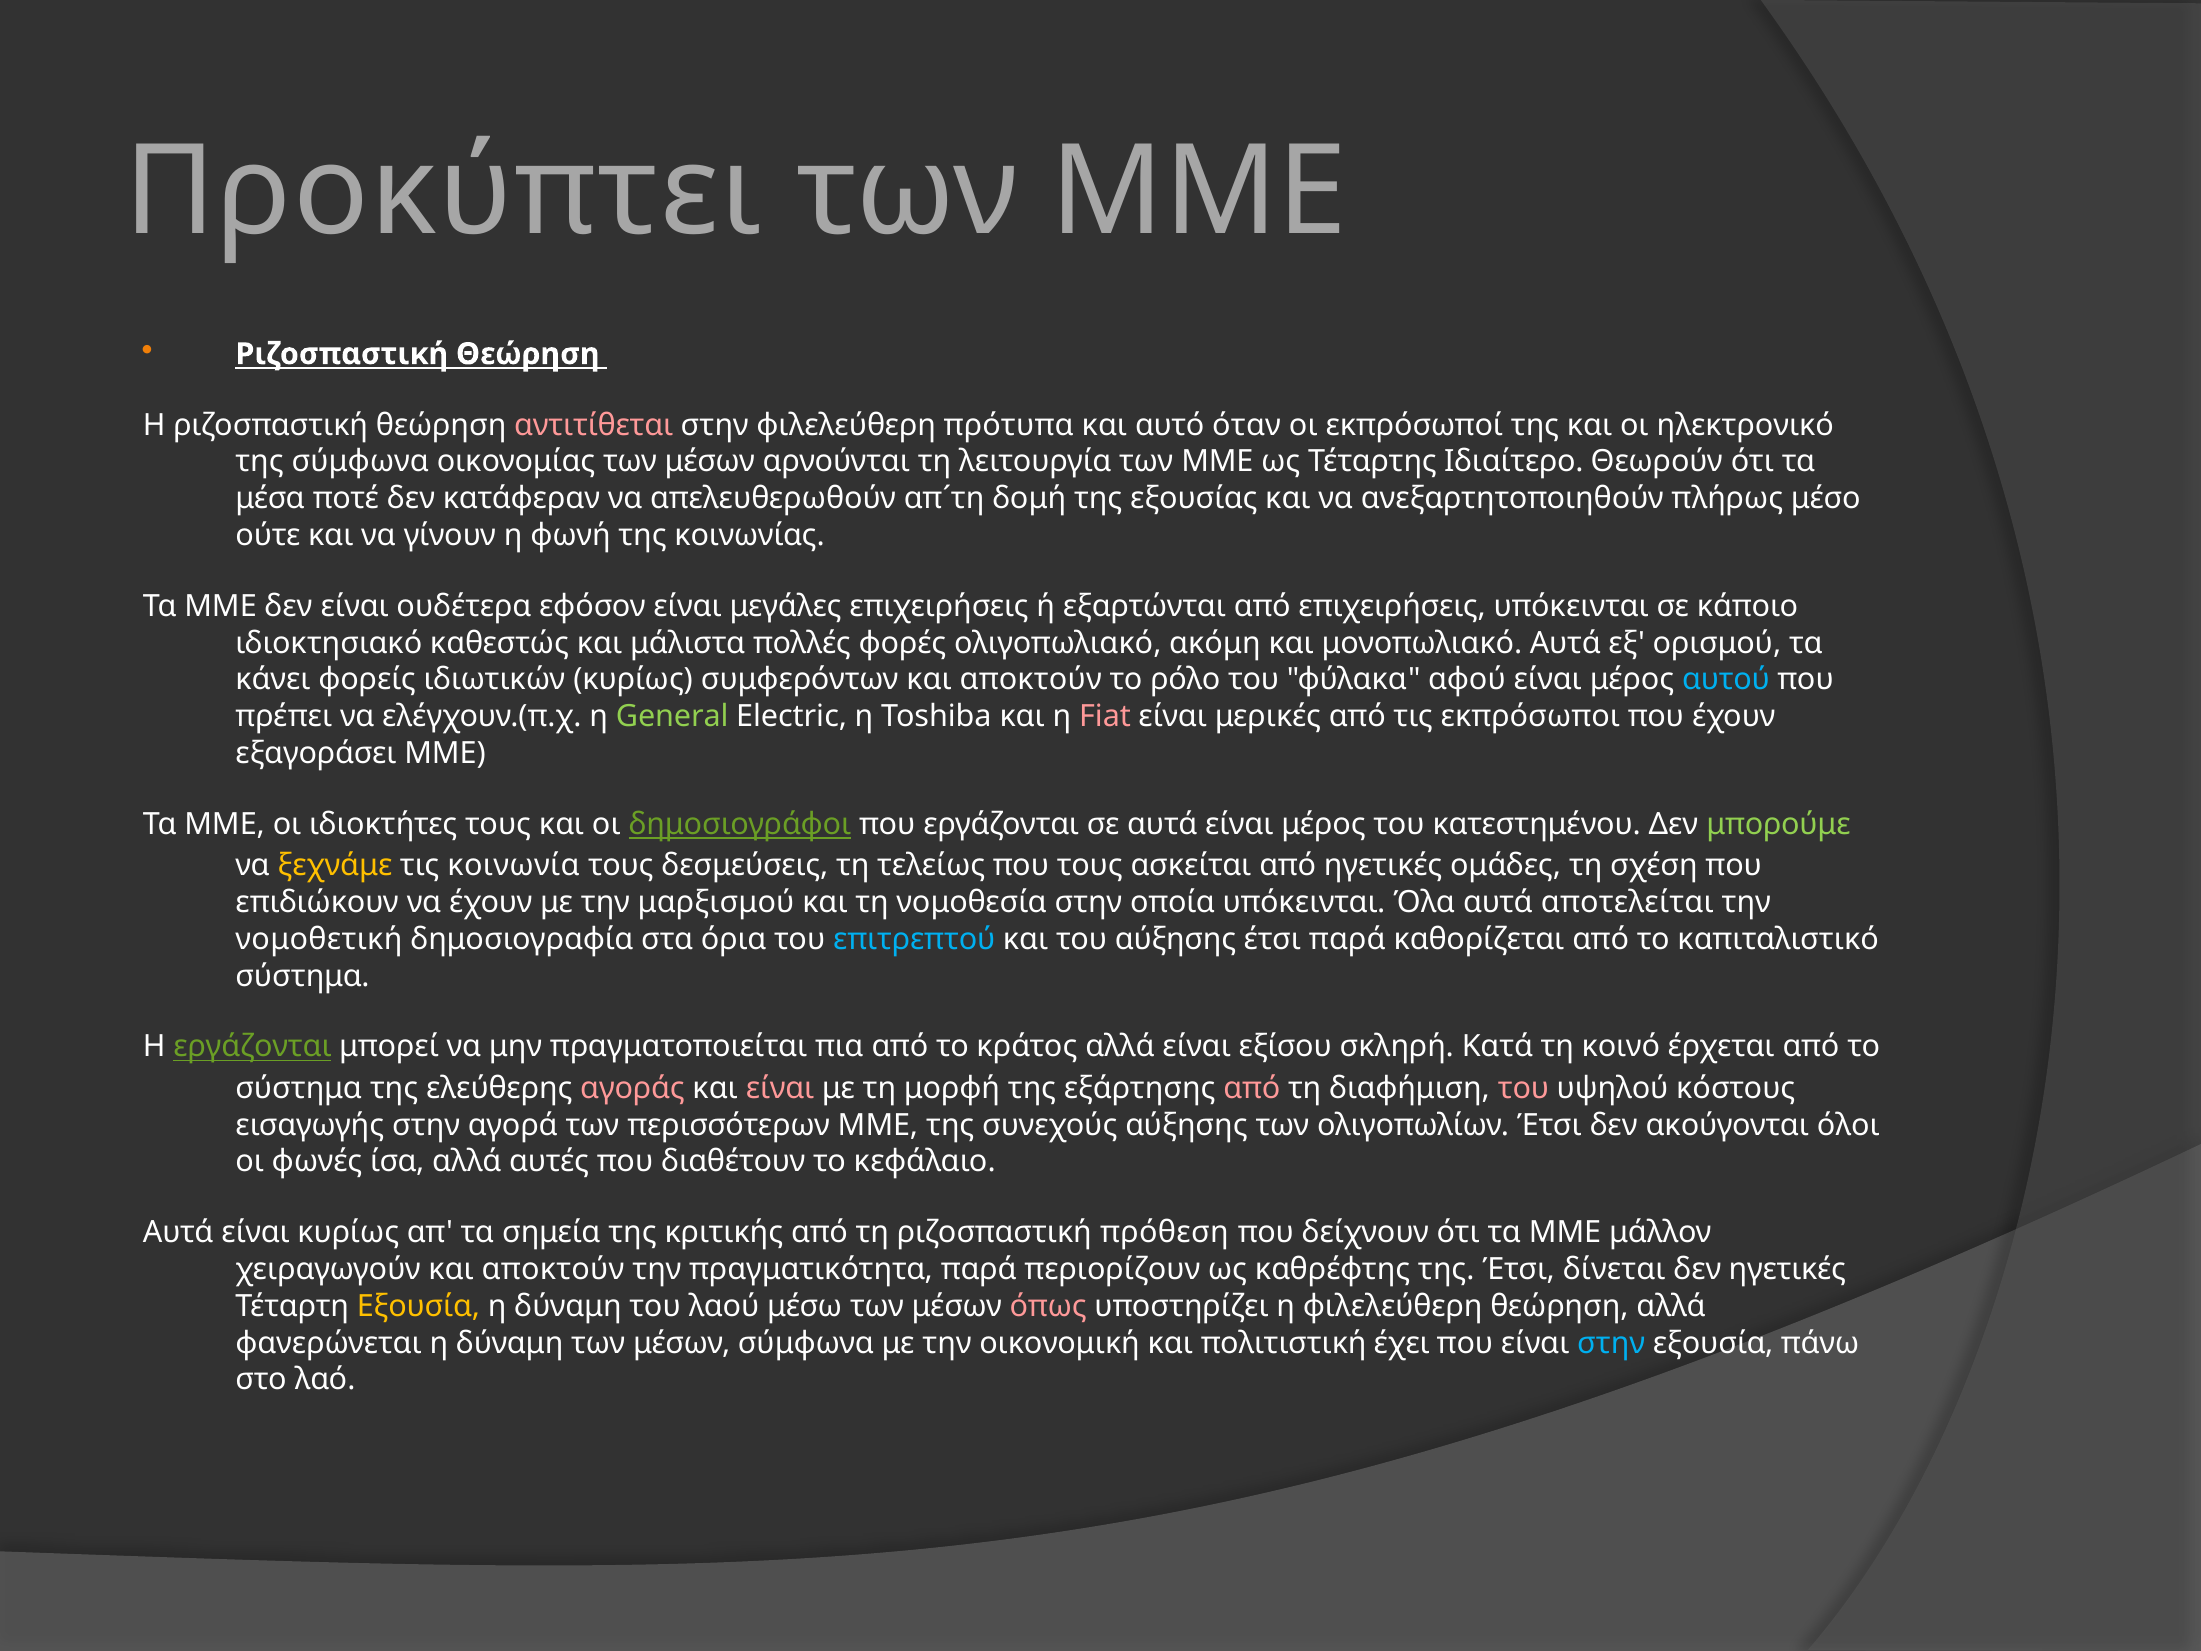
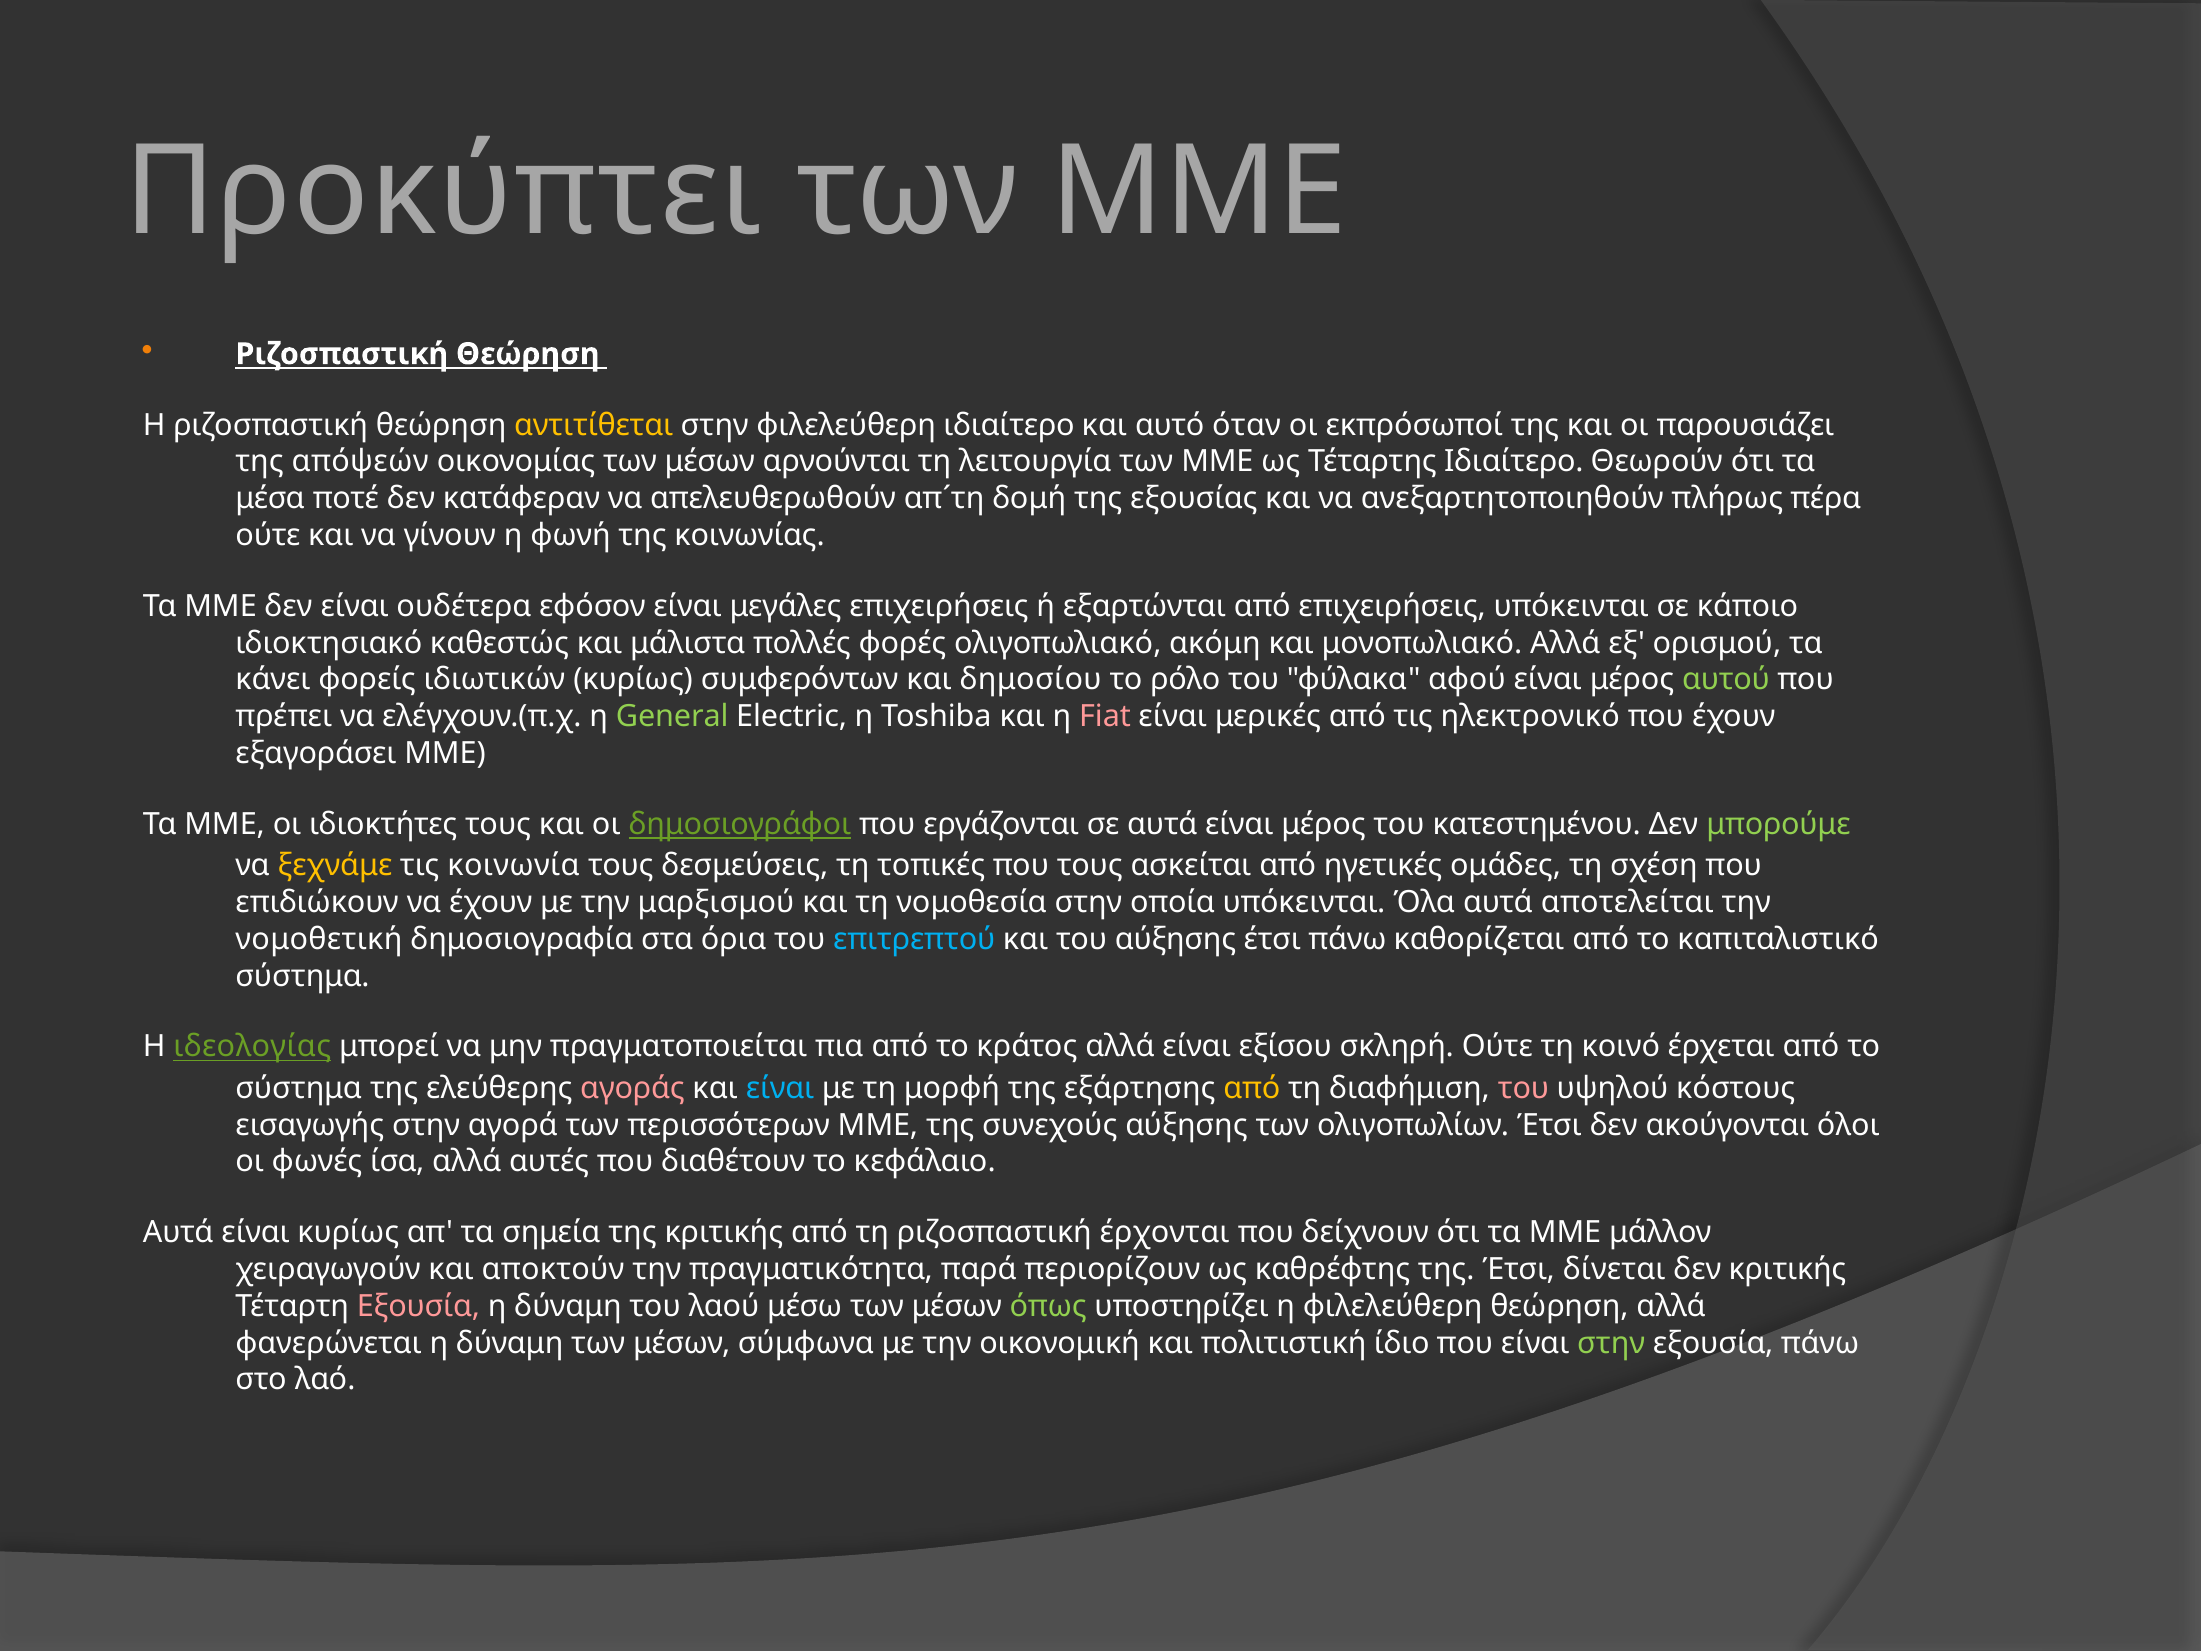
αντιτίθεται colour: pink -> yellow (594, 425)
φιλελεύθερη πρότυπα: πρότυπα -> ιδιαίτερο (1009, 425)
ηλεκτρονικό: ηλεκτρονικό -> παρουσιάζει (1745, 425)
της σύμφωνα: σύμφωνα -> απόψεών (360, 462)
μέσο: μέσο -> πέρα (1826, 498)
μονοπωλιακό Αυτά: Αυτά -> Αλλά (1565, 643)
συμφερόντων και αποκτούν: αποκτούν -> δημοσίου (1031, 680)
αυτού colour: light blue -> light green (1726, 680)
εκπρόσωποι: εκπρόσωποι -> ηλεκτρονικό (1530, 716)
τελείως: τελείως -> τοπικές (931, 866)
έτσι παρά: παρά -> πάνω (1348, 939)
Η εργάζονται: εργάζονται -> ιδεολογίας (252, 1047)
σκληρή Κατά: Κατά -> Ούτε (1497, 1047)
είναι colour: pink -> light blue (780, 1088)
από colour: pink -> yellow (1252, 1088)
πρόθεση: πρόθεση -> έρχονται (1165, 1233)
δεν ηγετικές: ηγετικές -> κριτικής (1787, 1269)
Εξουσία colour: yellow -> pink (419, 1306)
όπως colour: pink -> light green (1048, 1306)
έχει: έχει -> ίδιο (1402, 1343)
στην colour: light blue -> light green (1611, 1343)
